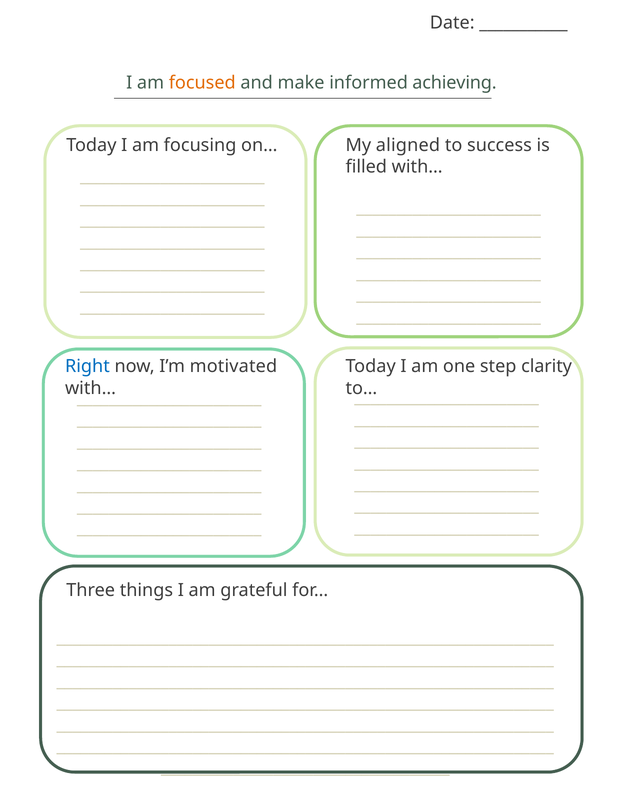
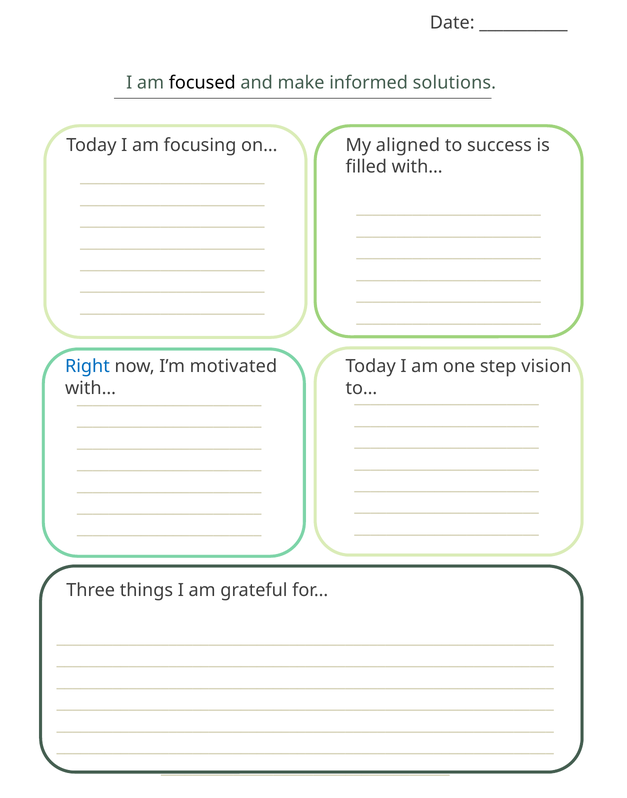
focused colour: orange -> black (202, 83)
achieving: achieving -> solutions (454, 83)
clarity: clarity -> vision (546, 366)
